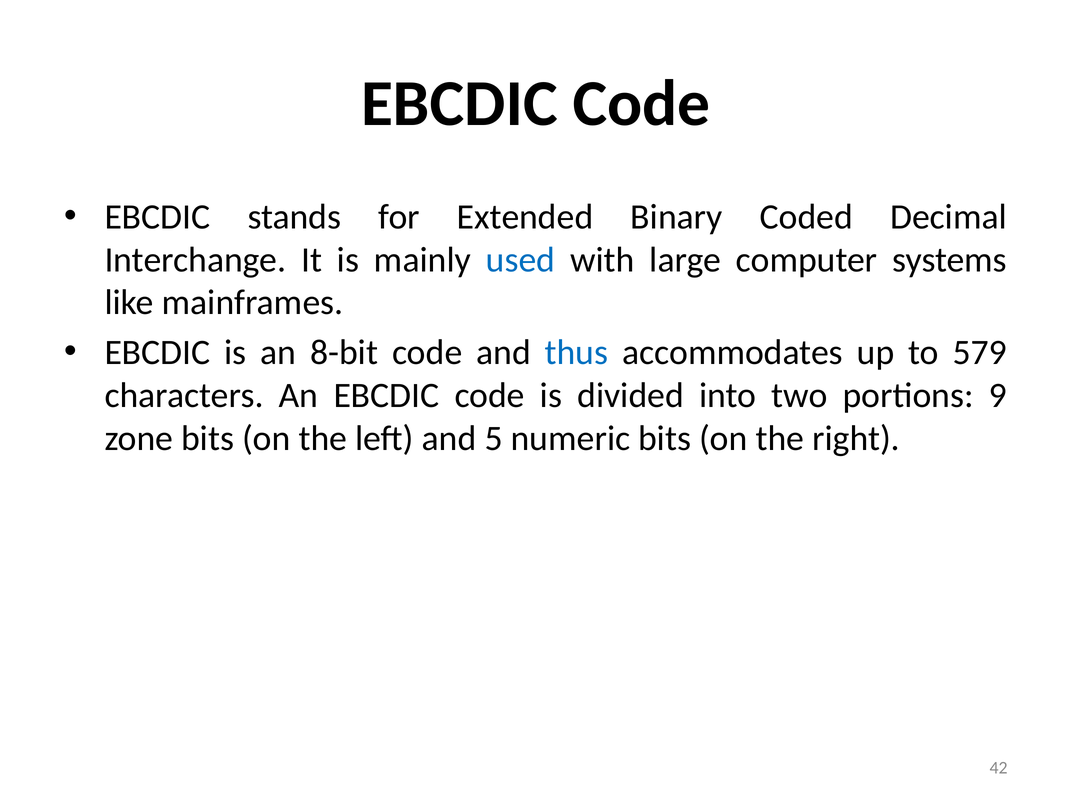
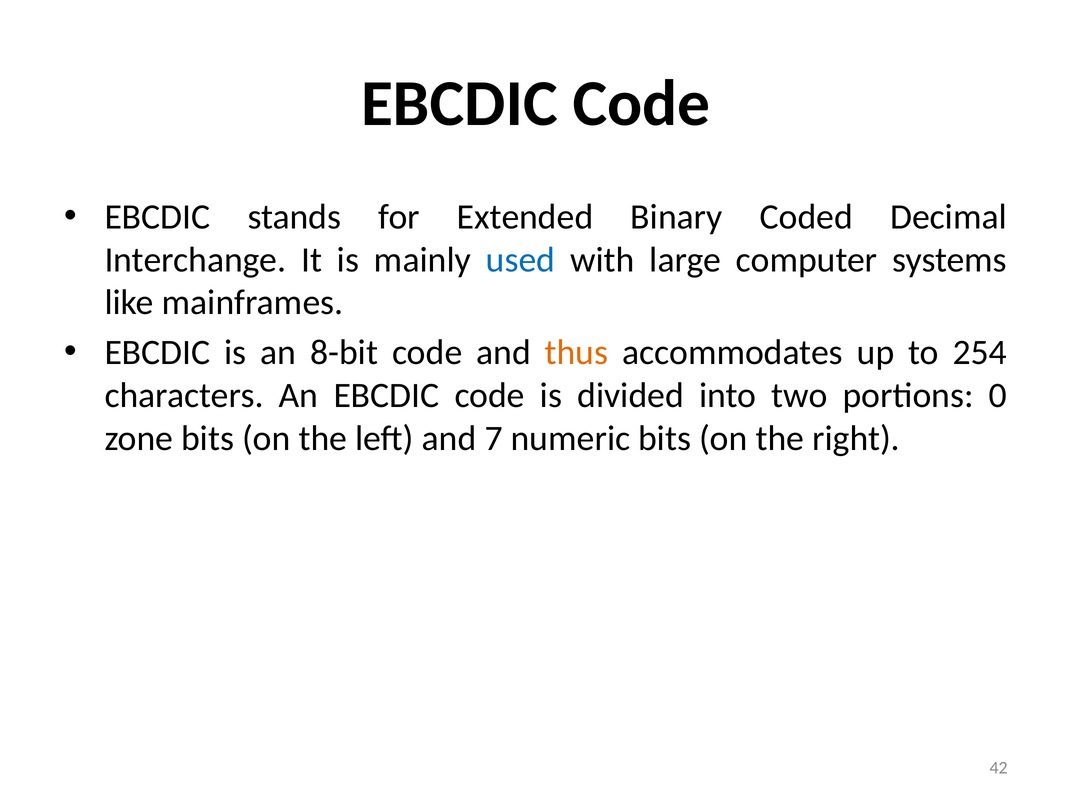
thus colour: blue -> orange (576, 353)
579: 579 -> 254 (980, 353)
9: 9 -> 0 (998, 396)
5: 5 -> 7 (494, 438)
